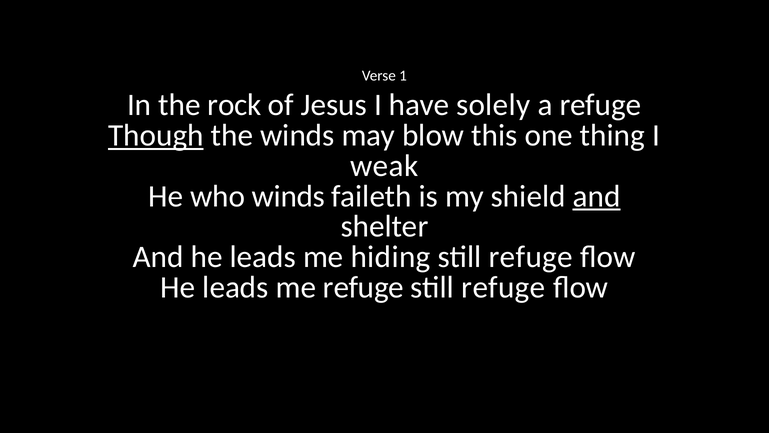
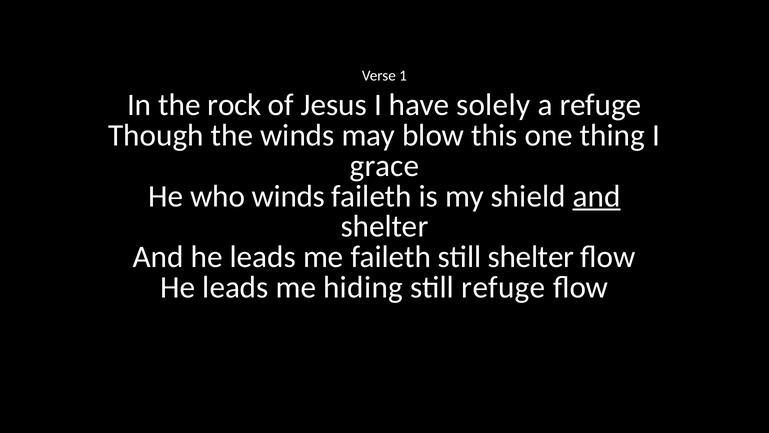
Though underline: present -> none (156, 135)
weak: weak -> grace (384, 166)
me hiding: hiding -> faileth (391, 257)
refuge: refuge -> shelter (531, 257)
me refuge: refuge -> hiding (363, 287)
